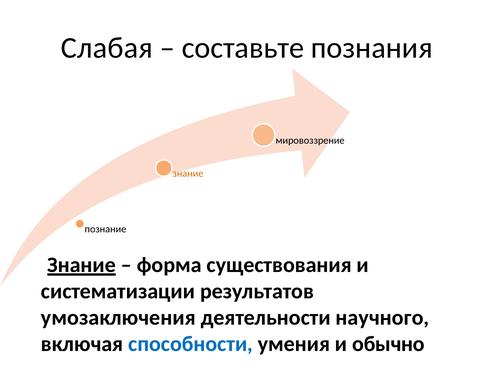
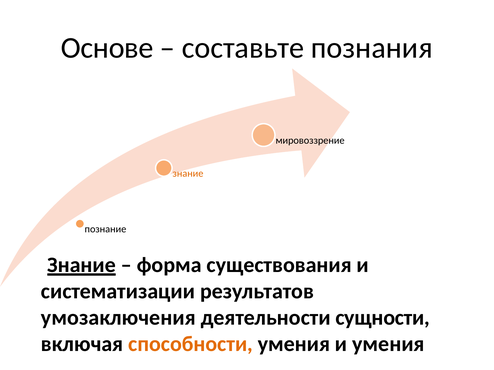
Слабая: Слабая -> Основе (107, 48)
научного: научного -> сущности (383, 318)
способности colour: blue -> orange (191, 344)
и обычно: обычно -> умения (388, 344)
